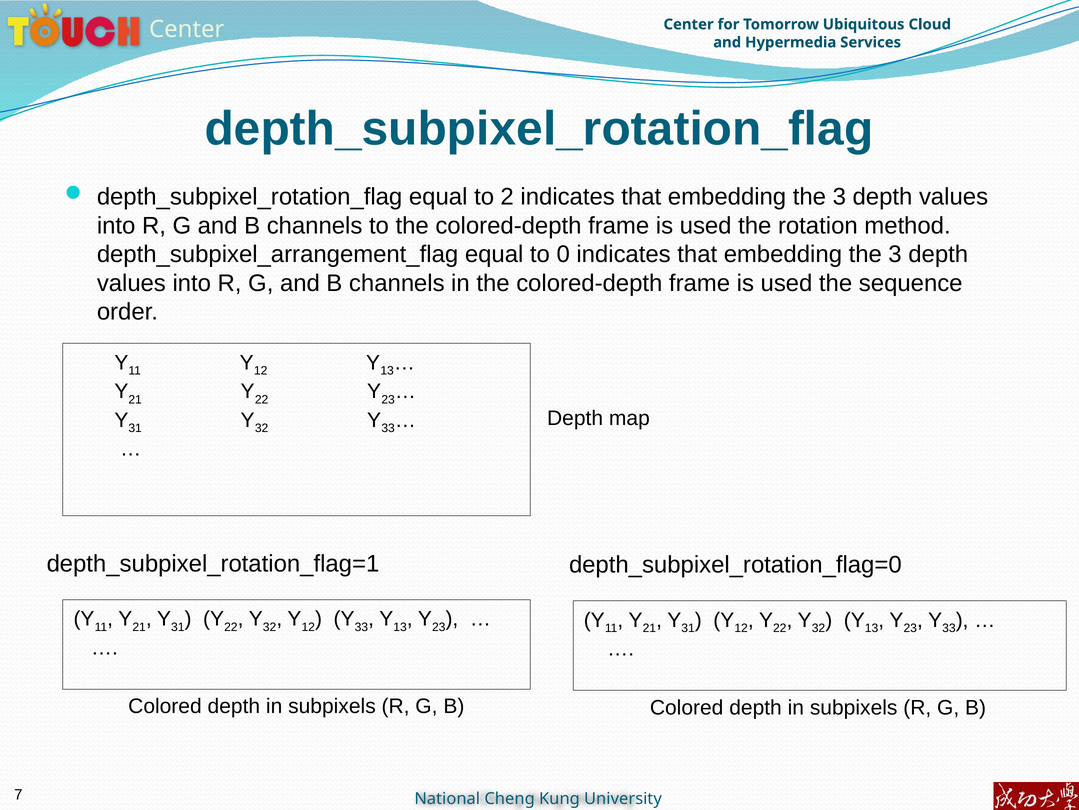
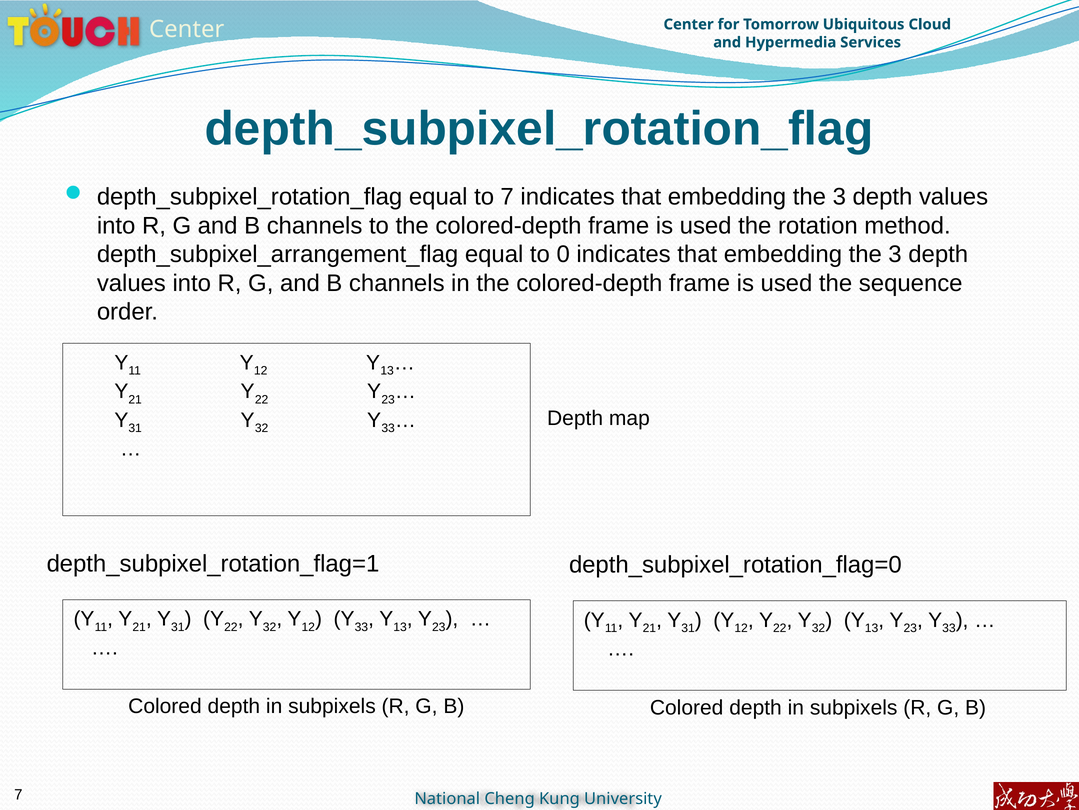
to 2: 2 -> 7 (507, 197)
